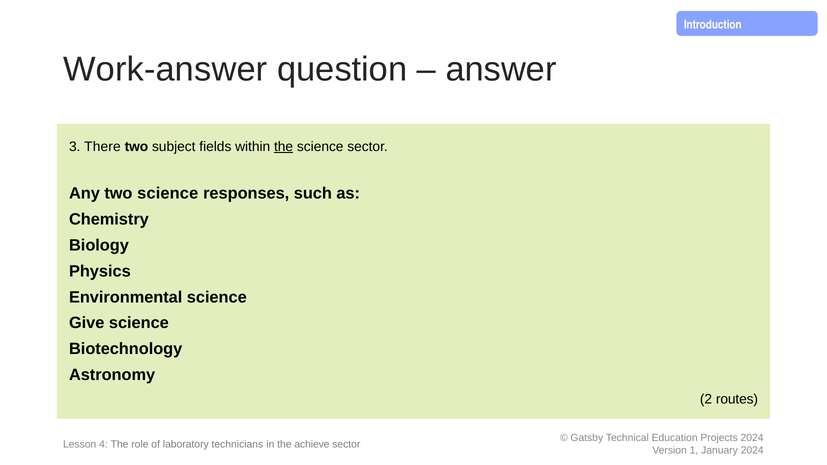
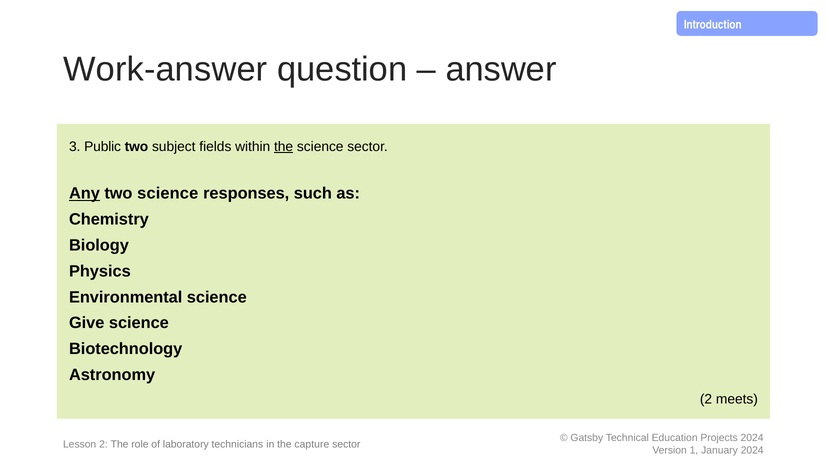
There: There -> Public (103, 147)
Any underline: none -> present (84, 194)
routes: routes -> meets (737, 399)
Lesson 4: 4 -> 2 (103, 445)
achieve: achieve -> capture (312, 445)
